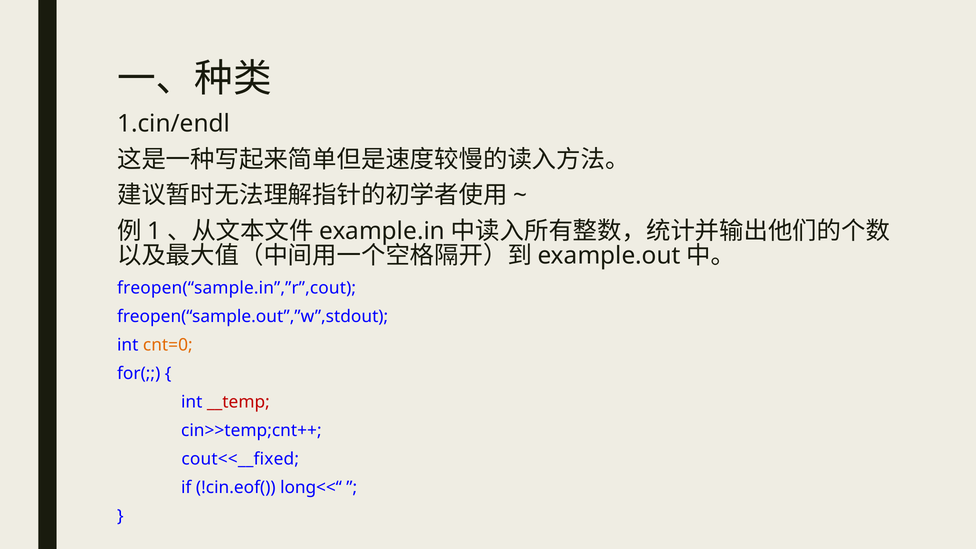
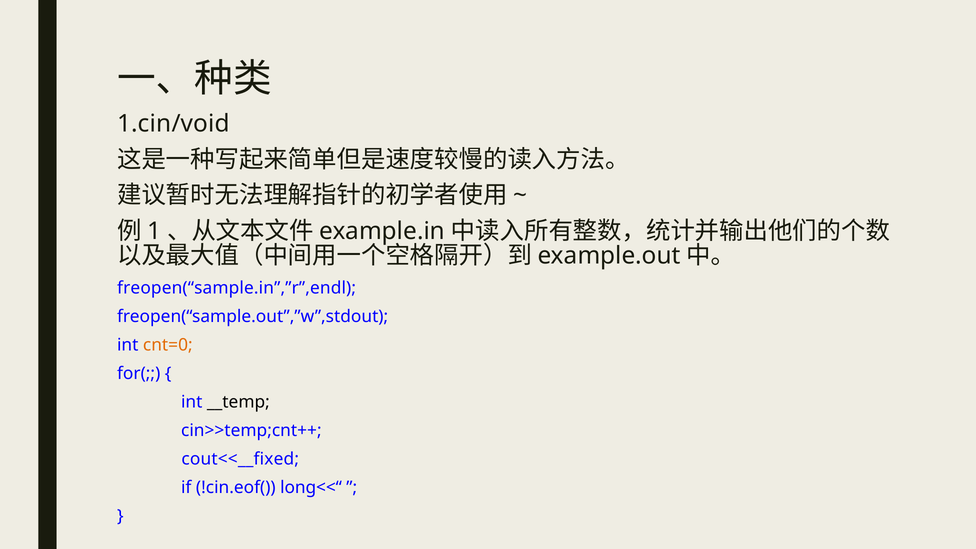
1.cin/endl: 1.cin/endl -> 1.cin/void (173, 124)
freopen(“sample.in”,”r”,cout: freopen(“sample.in”,”r”,cout -> freopen(“sample.in”,”r”,endl (237, 288)
__temp colour: red -> black (238, 402)
